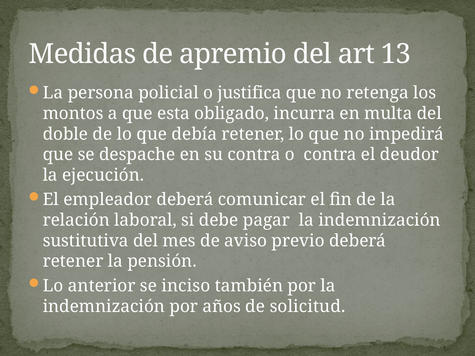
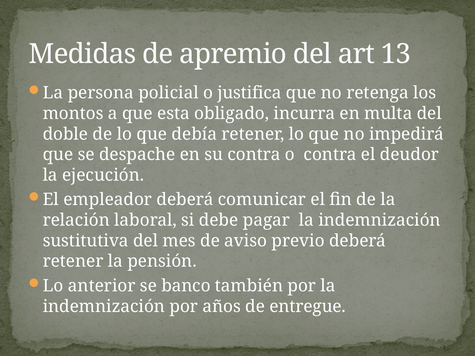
inciso: inciso -> banco (186, 286)
solicitud: solicitud -> entregue (308, 307)
